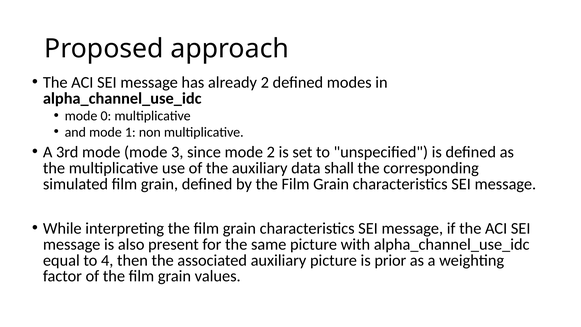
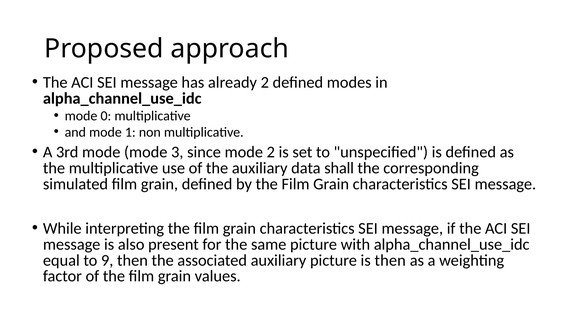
4: 4 -> 9 (107, 260)
is prior: prior -> then (390, 260)
